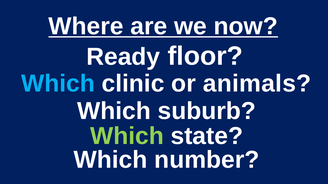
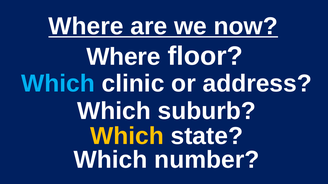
Ready: Ready -> Where (123, 57)
animals: animals -> address (257, 84)
Which colour: light green -> yellow (127, 136)
